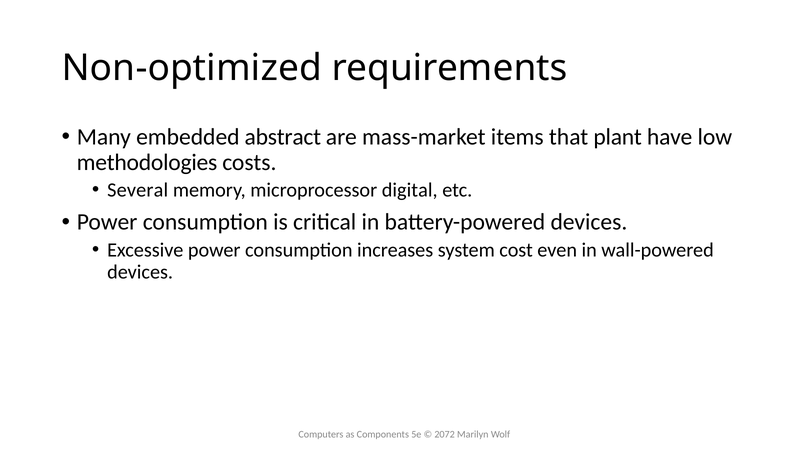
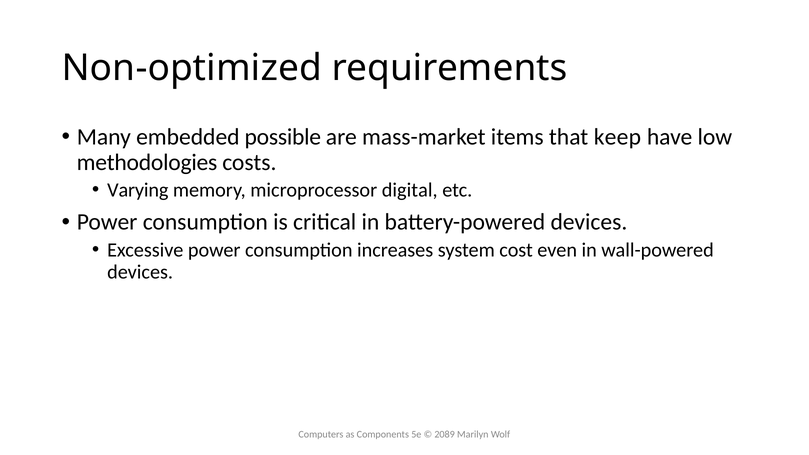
abstract: abstract -> possible (283, 137)
plant: plant -> keep (617, 137)
Several: Several -> Varying (138, 190)
2072: 2072 -> 2089 (445, 434)
